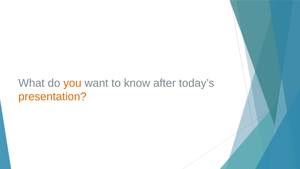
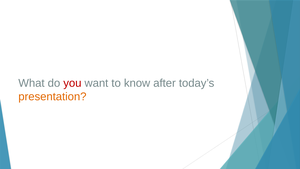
you colour: orange -> red (72, 83)
